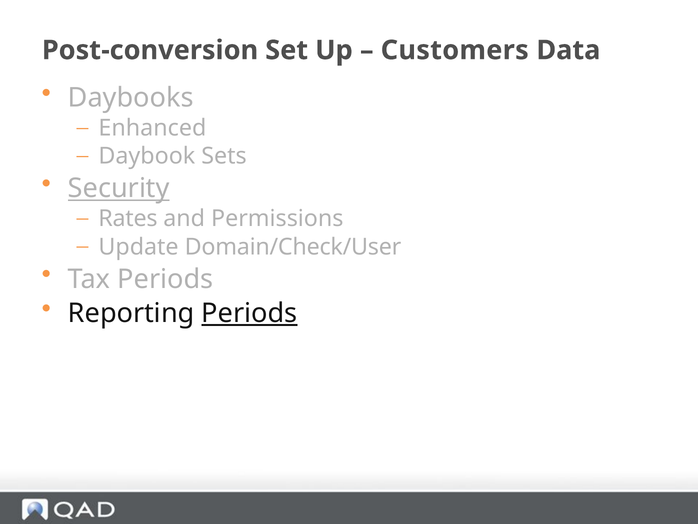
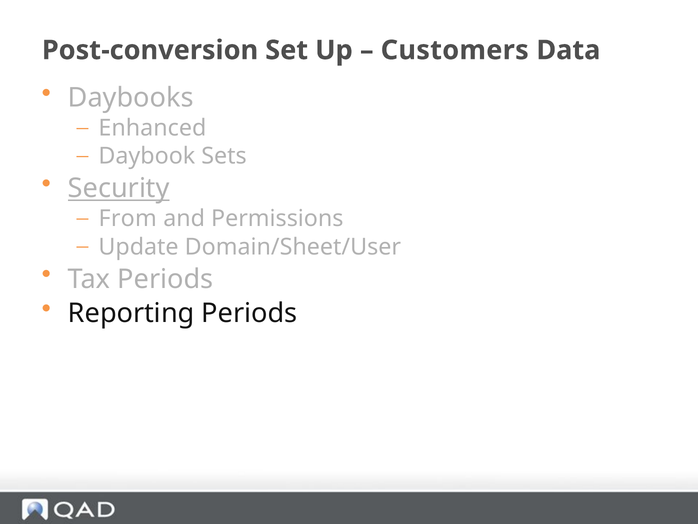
Rates: Rates -> From (128, 218)
Domain/Check/User: Domain/Check/User -> Domain/Sheet/User (293, 247)
Periods underline: present -> none (249, 313)
